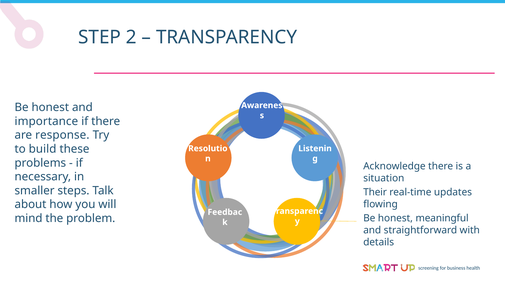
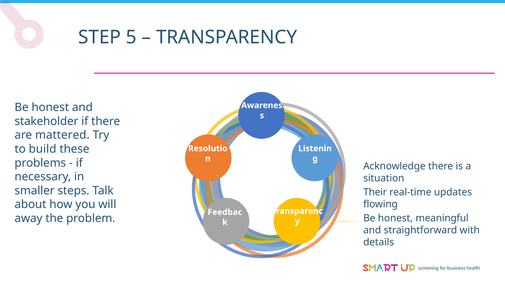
2: 2 -> 5 (131, 37)
importance: importance -> stakeholder (46, 121)
response: response -> mattered (62, 135)
mind: mind -> away (29, 218)
